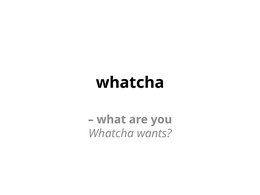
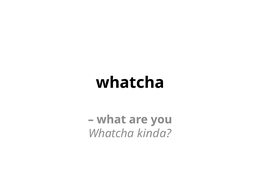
wants: wants -> kinda (154, 133)
